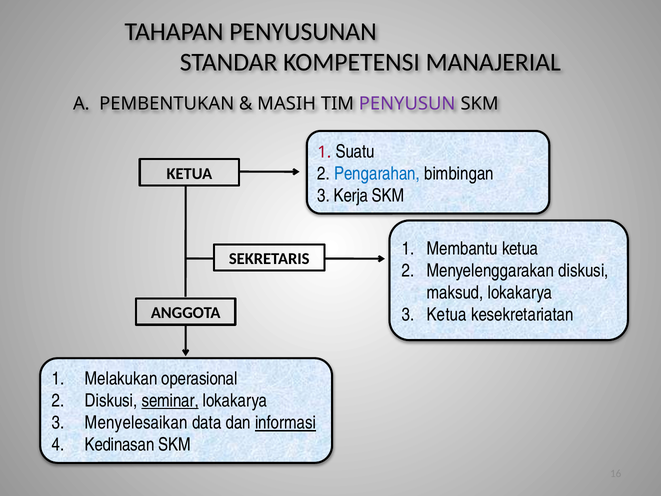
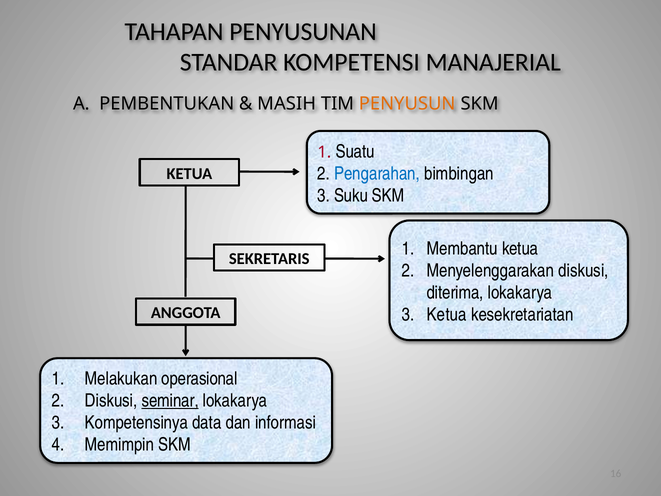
PENYUSUN colour: purple -> orange (407, 104)
Kerja: Kerja -> Suku (351, 195)
maksud: maksud -> diterima (455, 292)
Menyelesaikan: Menyelesaikan -> Kompetensinya (136, 423)
informasi underline: present -> none (285, 423)
Kedinasan: Kedinasan -> Memimpin (119, 445)
